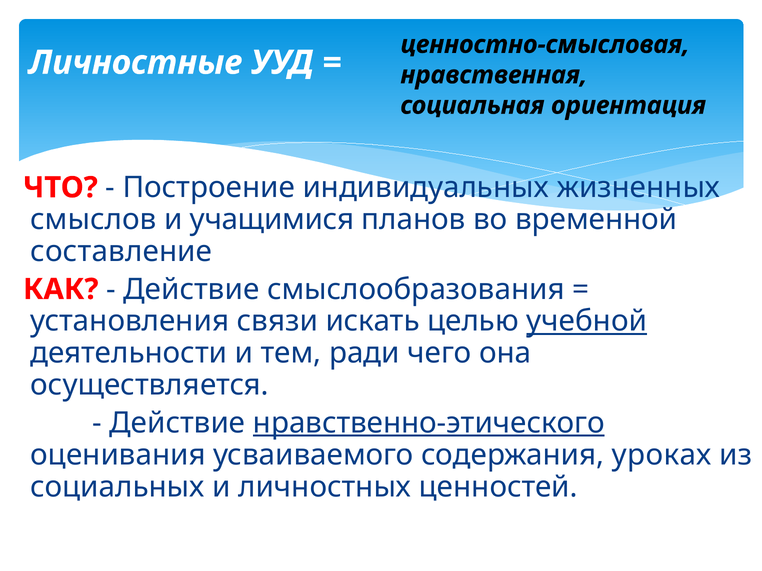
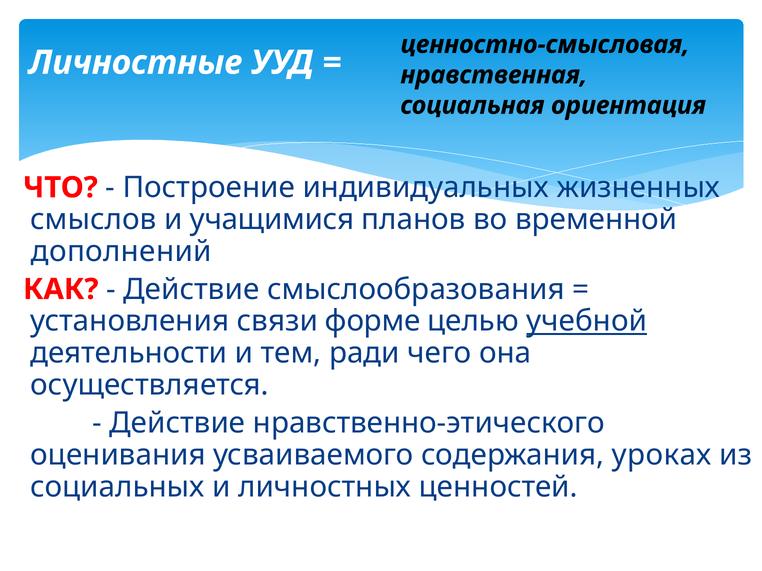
составление: составление -> дополнений (121, 252)
искать: искать -> форме (373, 321)
нравственно-этического underline: present -> none (429, 423)
